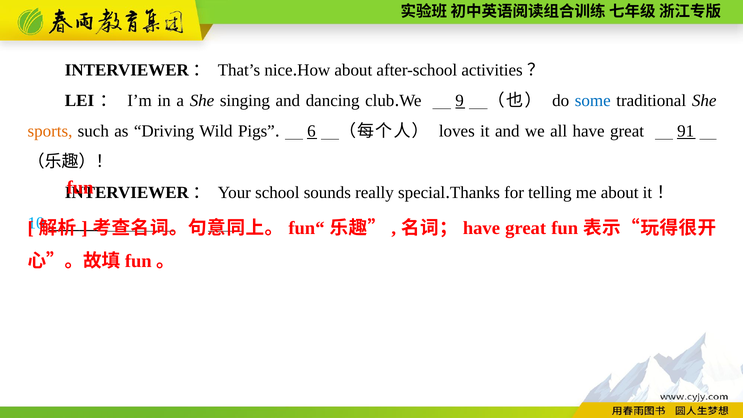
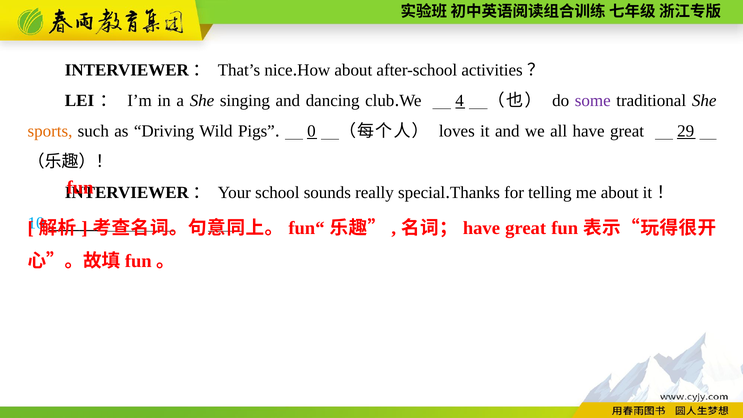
9: 9 -> 4 (460, 101)
some colour: blue -> purple (593, 101)
6: 6 -> 0 (311, 131)
91: 91 -> 29 (686, 131)
